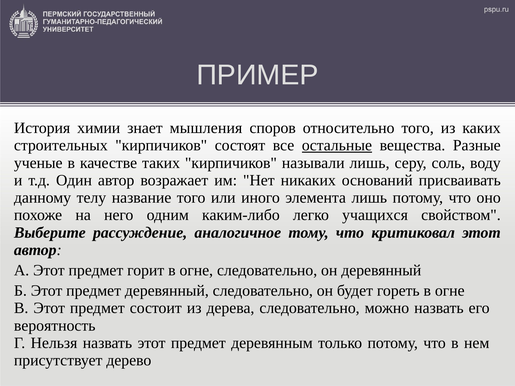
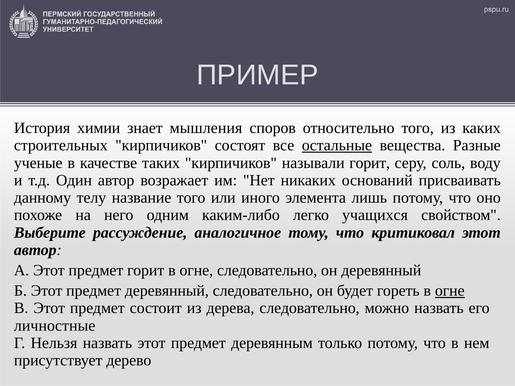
называли лишь: лишь -> горит (370, 163)
огне underline: none -> present (450, 291)
вероятность: вероятность -> личностные (55, 326)
